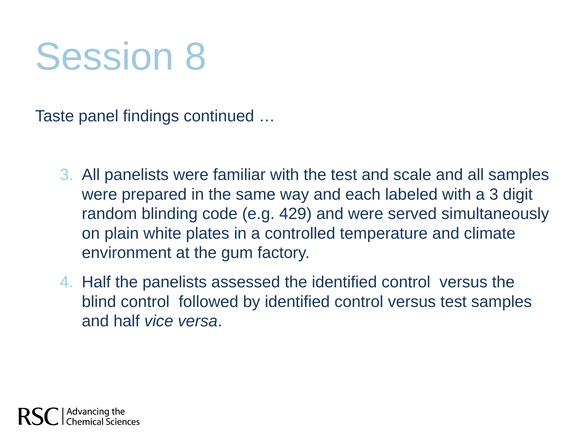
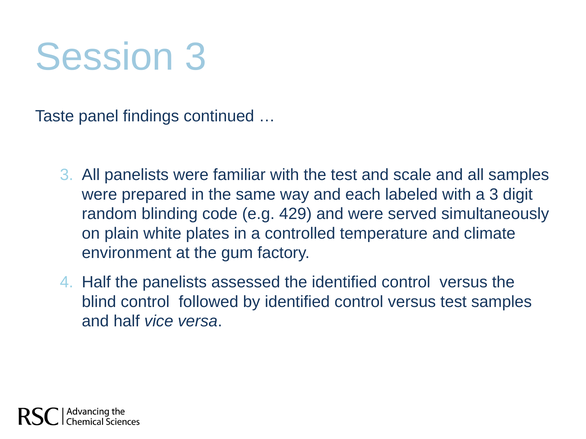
Session 8: 8 -> 3 (196, 57)
